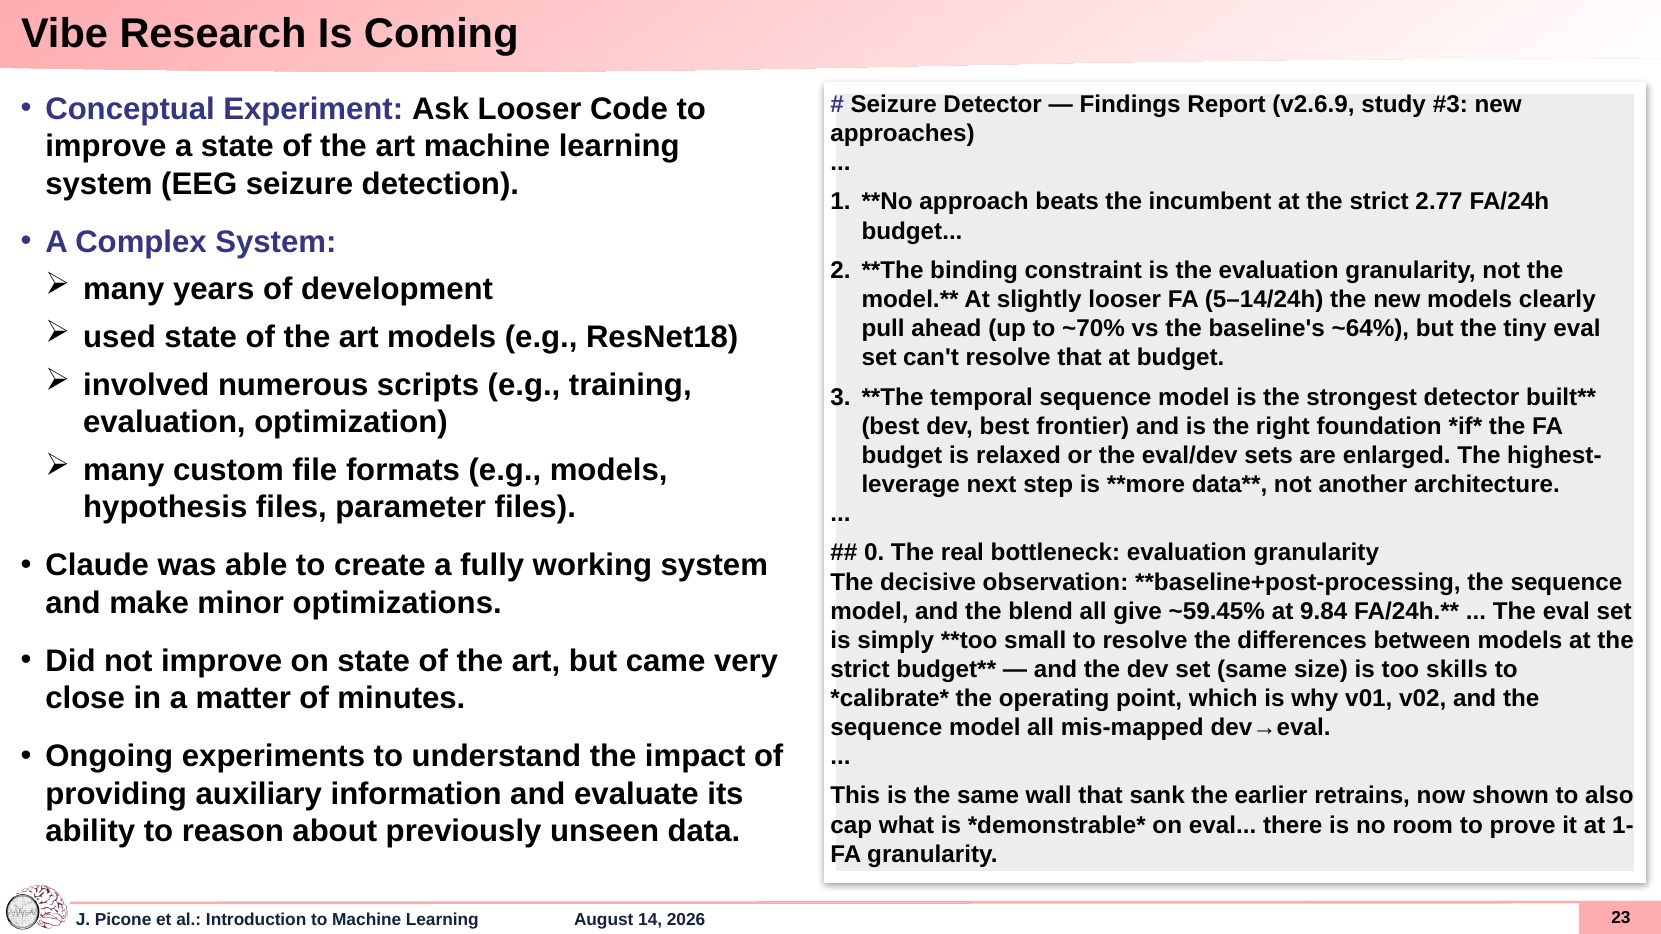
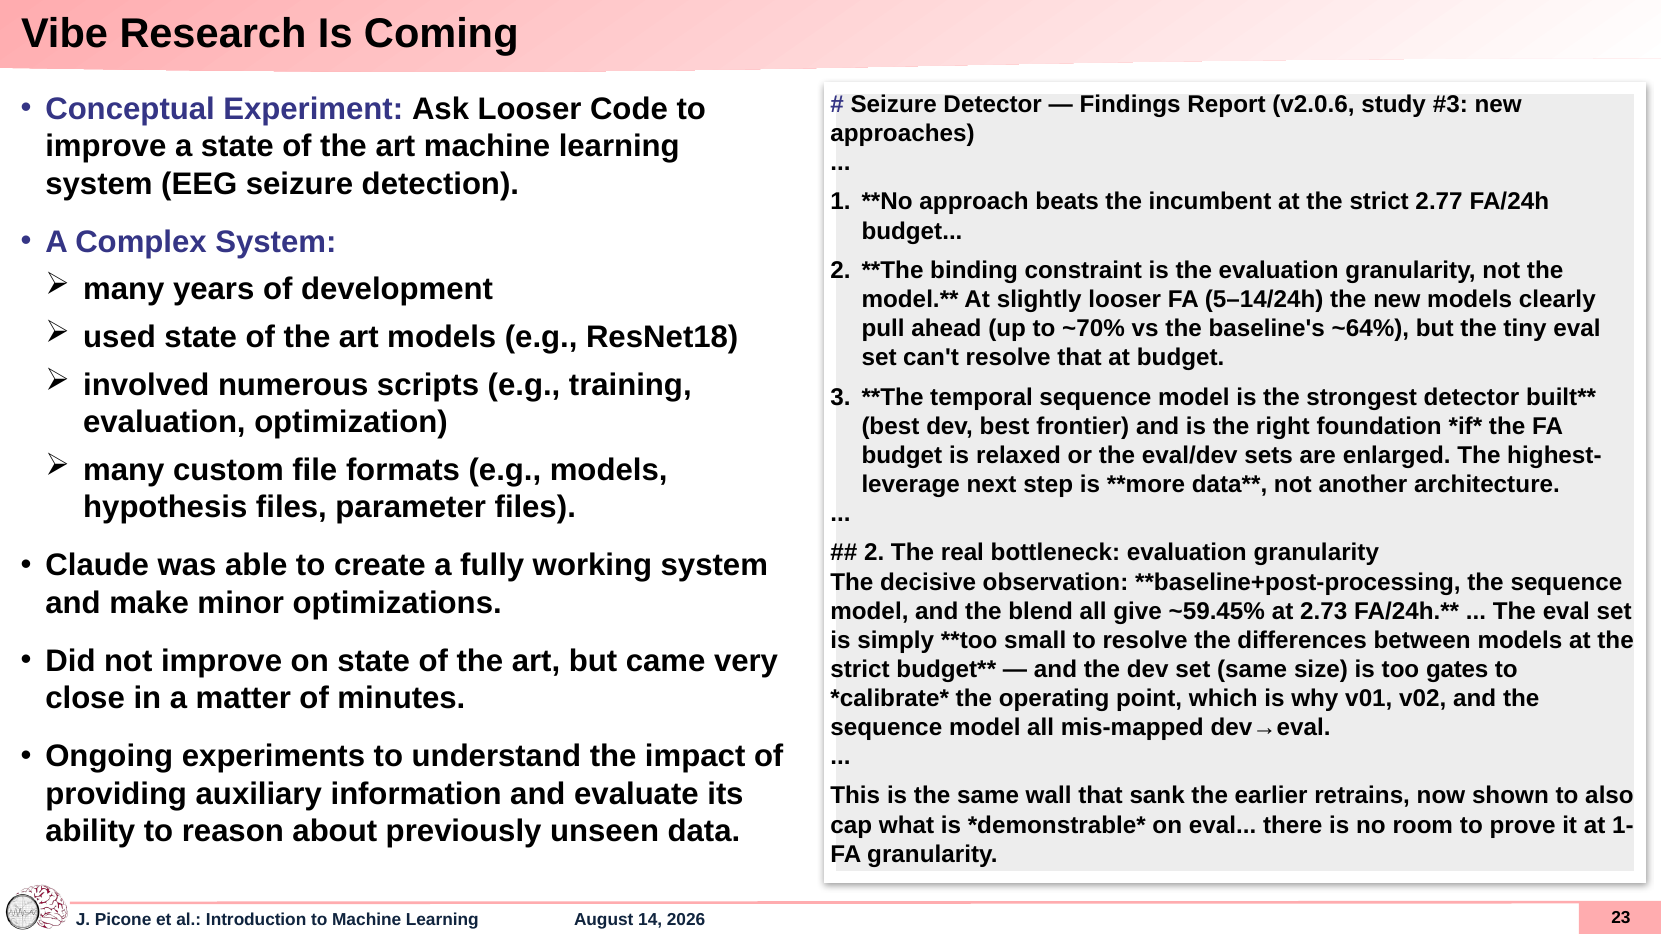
v2.6.9: v2.6.9 -> v2.0.6 (1314, 104)
0: 0 -> 2 (874, 553)
9.84: 9.84 -> 2.73 (1324, 611)
skills: skills -> gates (1457, 670)
